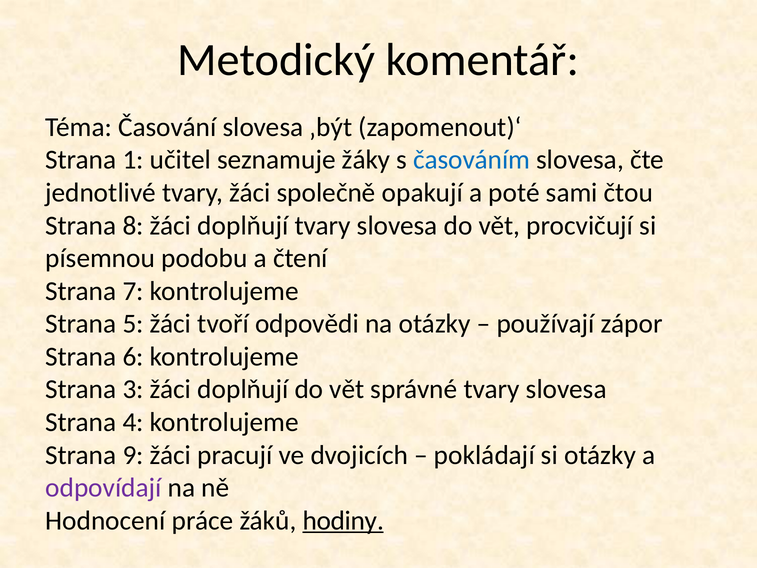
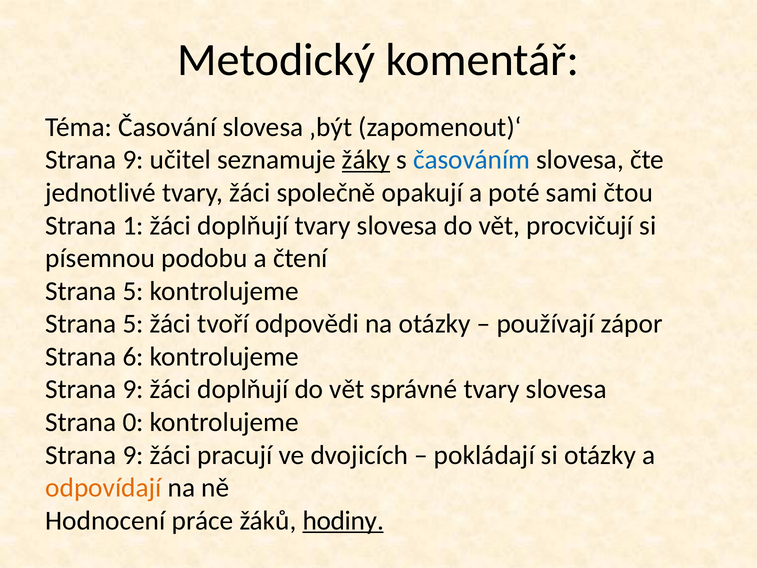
1: 1 -> 9 (133, 160)
žáky underline: none -> present (366, 160)
8: 8 -> 1 (133, 225)
7: 7 -> 5 (133, 291)
3: 3 -> 9 (133, 389)
4: 4 -> 0 (133, 422)
odpovídají colour: purple -> orange (103, 488)
